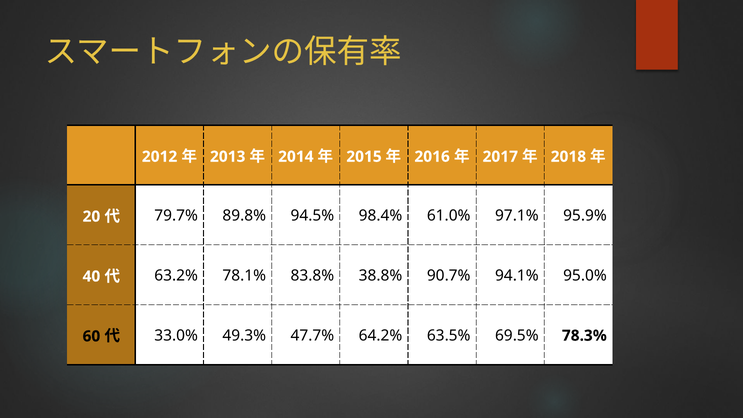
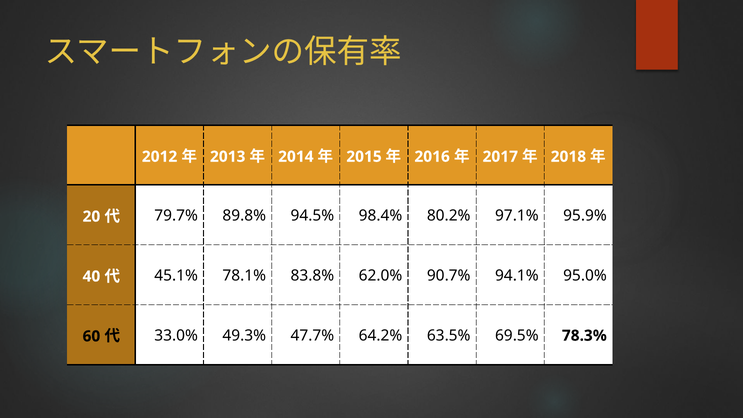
61.0%: 61.0% -> 80.2% (449, 216)
63.2%: 63.2% -> 45.1% (176, 276)
38.8%: 38.8% -> 62.0% (381, 276)
